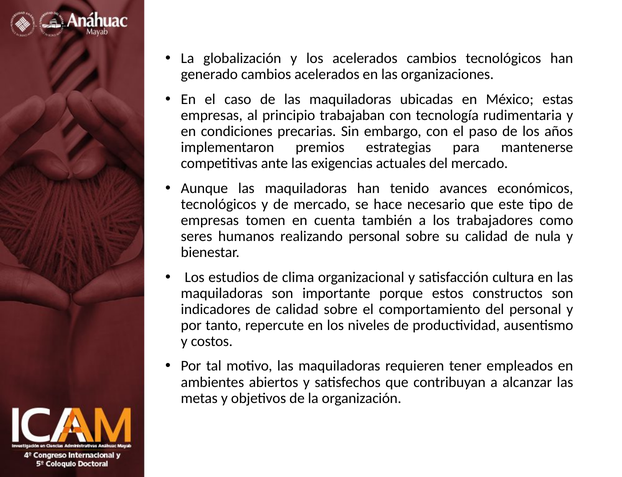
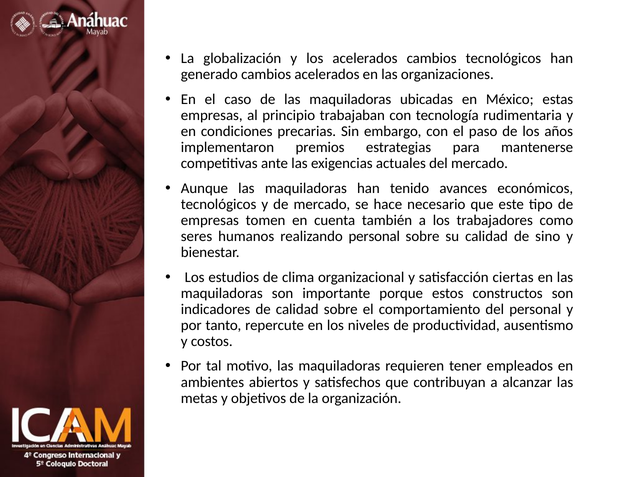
nula: nula -> sino (548, 237)
cultura: cultura -> ciertas (513, 277)
